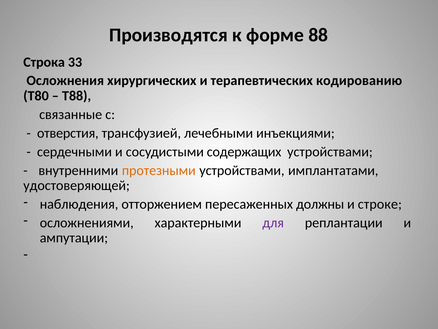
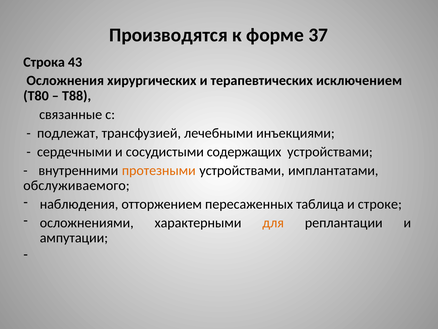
88: 88 -> 37 (318, 35)
33: 33 -> 43 (75, 62)
кодированию: кодированию -> исключением (359, 81)
отверстия: отверстия -> подлежат (68, 133)
удостоверяющей: удостоверяющей -> обслуживаемого (76, 185)
должны: должны -> таблица (320, 204)
для colour: purple -> orange (273, 222)
